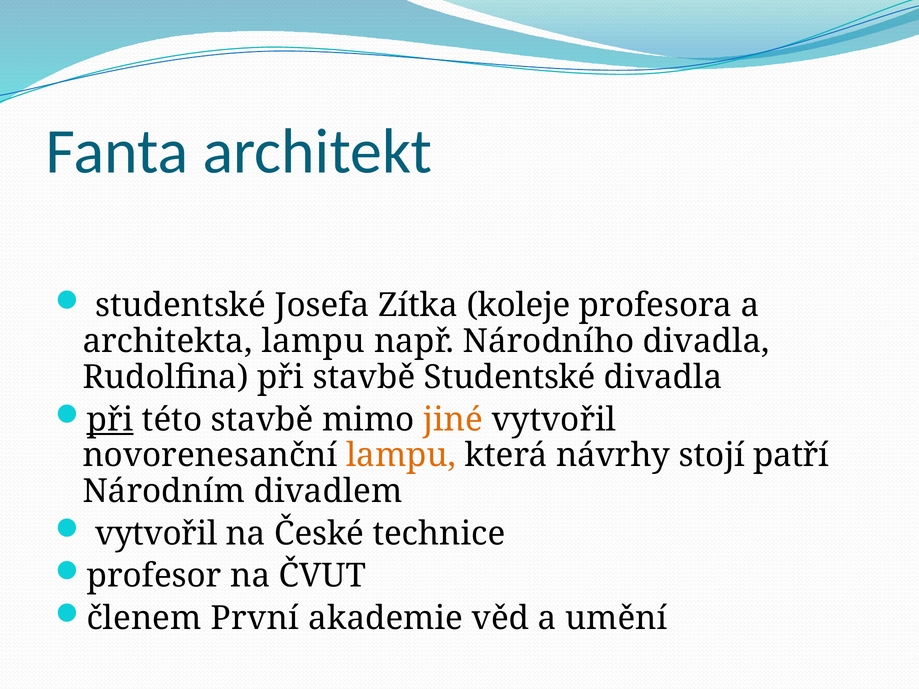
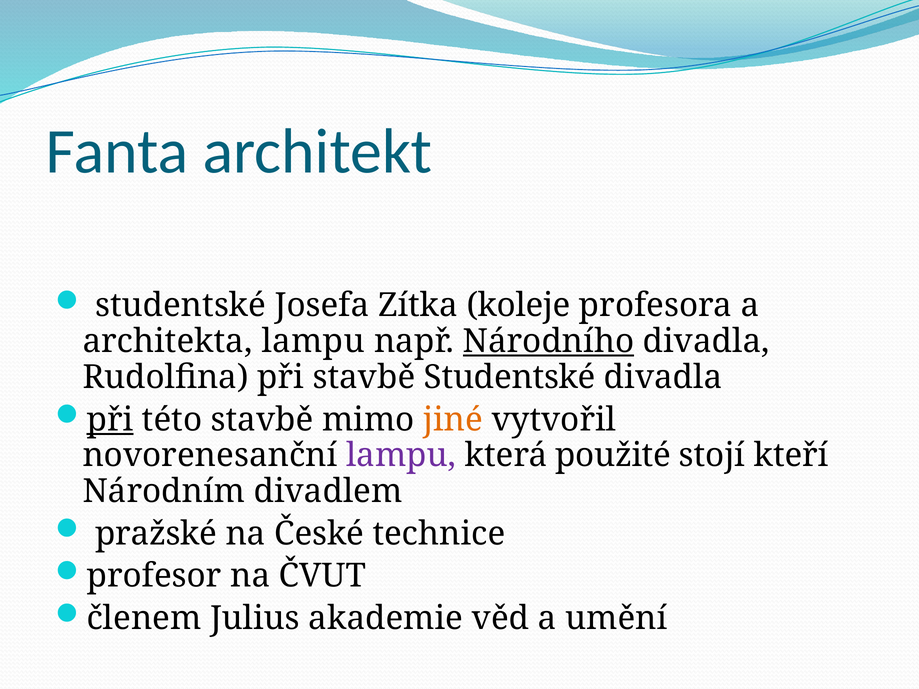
Národního underline: none -> present (549, 341)
lampu colour: orange -> purple (401, 456)
návrhy: návrhy -> použité (613, 456)
patří: patří -> kteří (791, 456)
vytvořil: vytvořil -> pražské (156, 534)
První: První -> Julius (255, 619)
